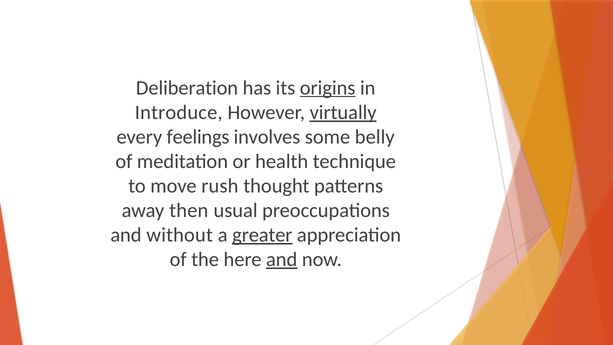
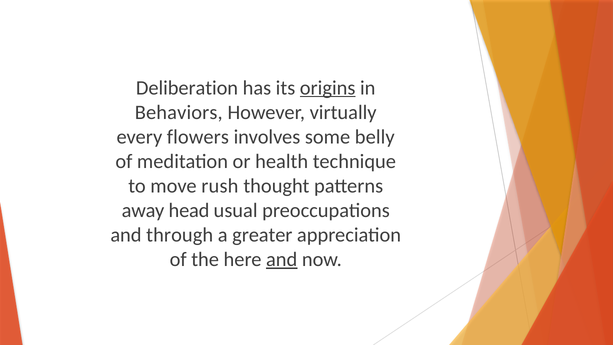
Introduce: Introduce -> Behaviors (179, 112)
virtually underline: present -> none (343, 112)
feelings: feelings -> flowers (198, 137)
then: then -> head (189, 210)
without: without -> through (180, 235)
greater underline: present -> none (262, 235)
